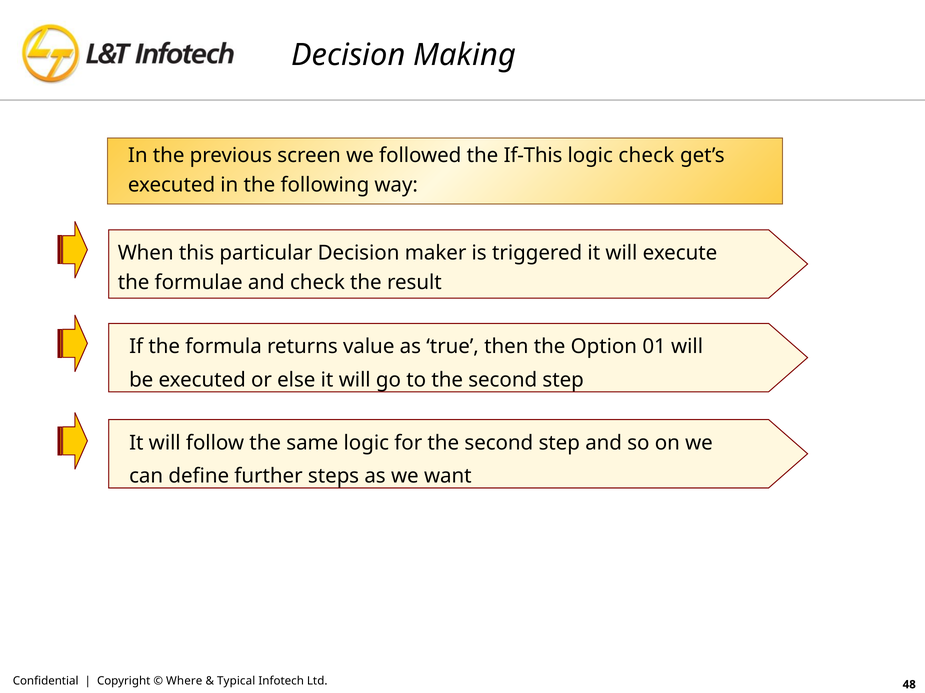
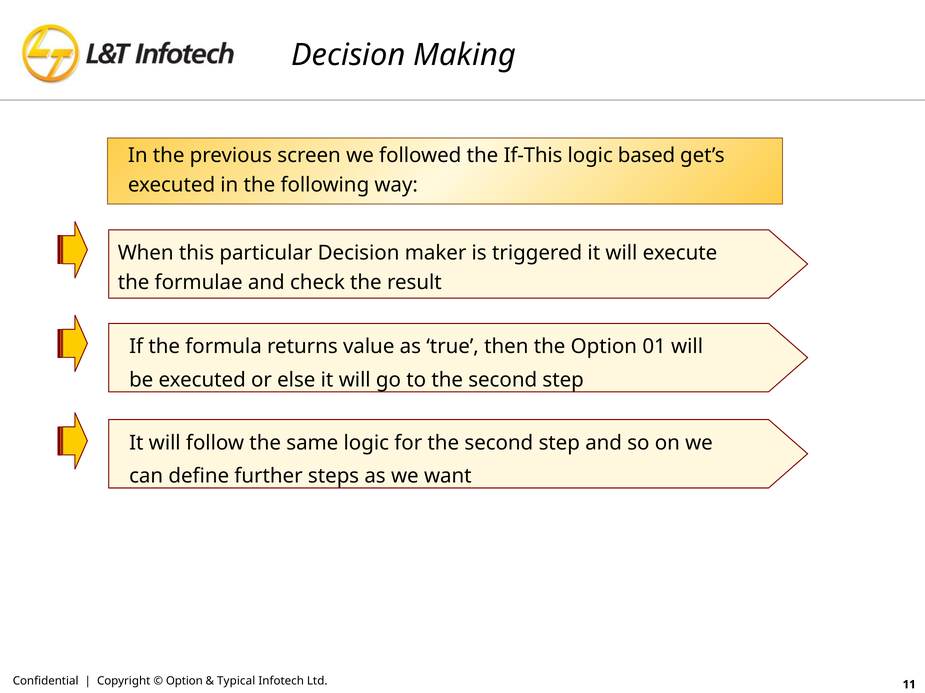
logic check: check -> based (647, 156)
Where: Where -> Option (184, 682)
48: 48 -> 11 (909, 685)
